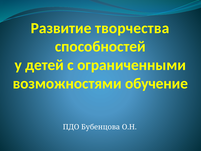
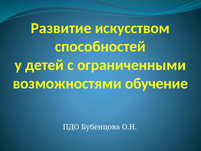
творчества: творчества -> искусством (132, 28)
